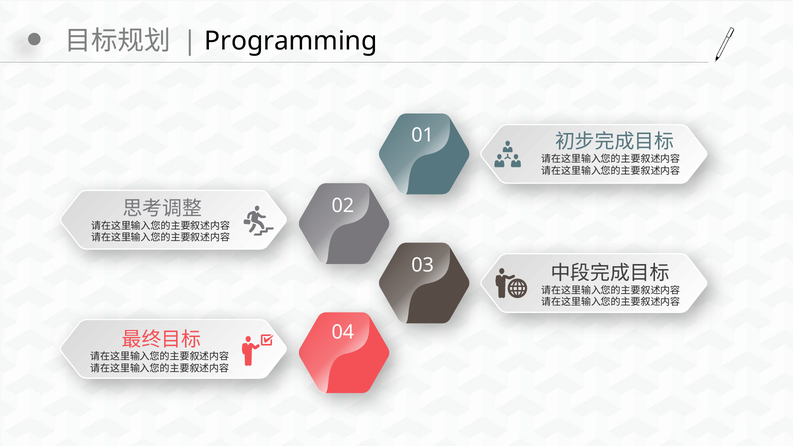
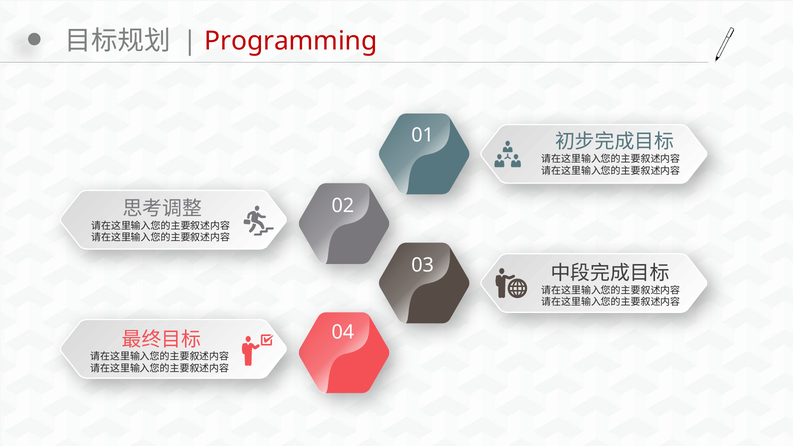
Programming colour: black -> red (291, 41)
